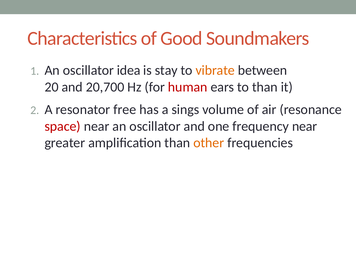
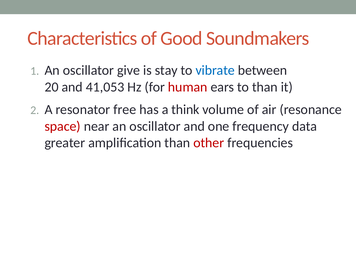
idea: idea -> give (129, 70)
vibrate colour: orange -> blue (215, 70)
20,700: 20,700 -> 41,053 (105, 87)
sings: sings -> think (185, 110)
frequency near: near -> data (305, 126)
other colour: orange -> red (209, 143)
